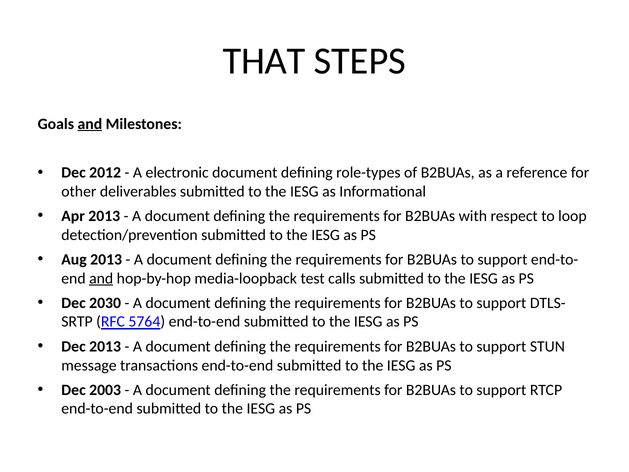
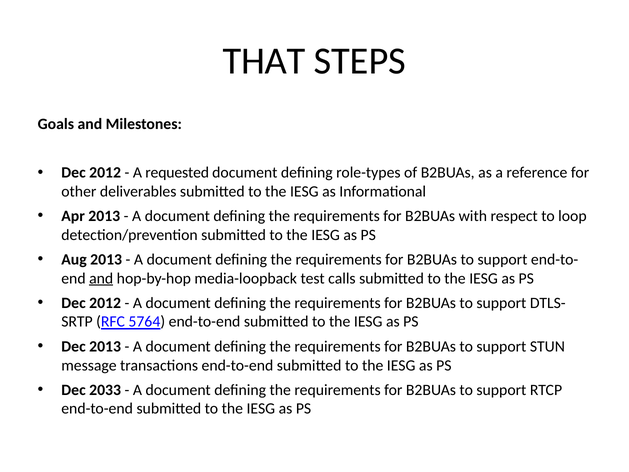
and underline: present -> none (90, 124)
electronic: electronic -> requested (177, 173)
2030: 2030 -> 2012 (105, 303)
2003: 2003 -> 2033 (105, 390)
